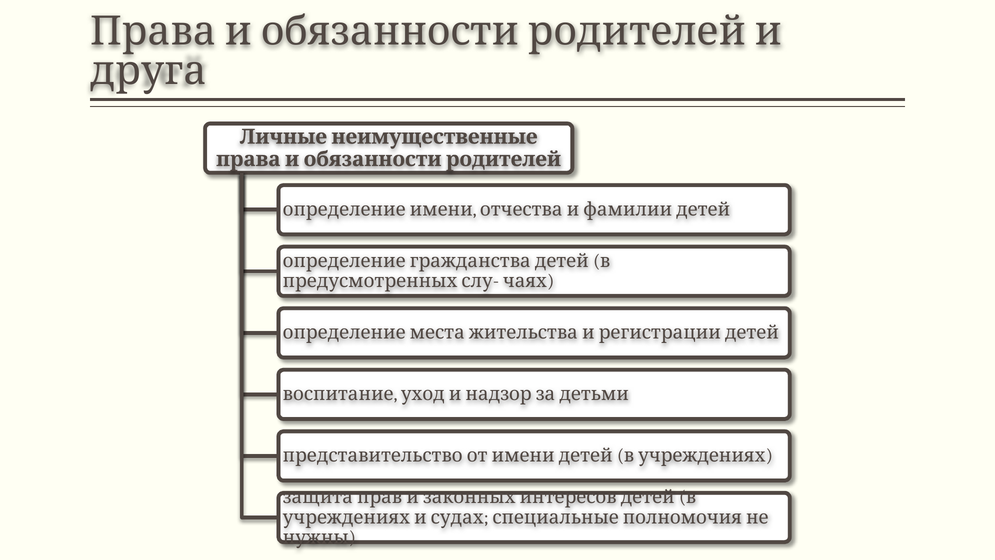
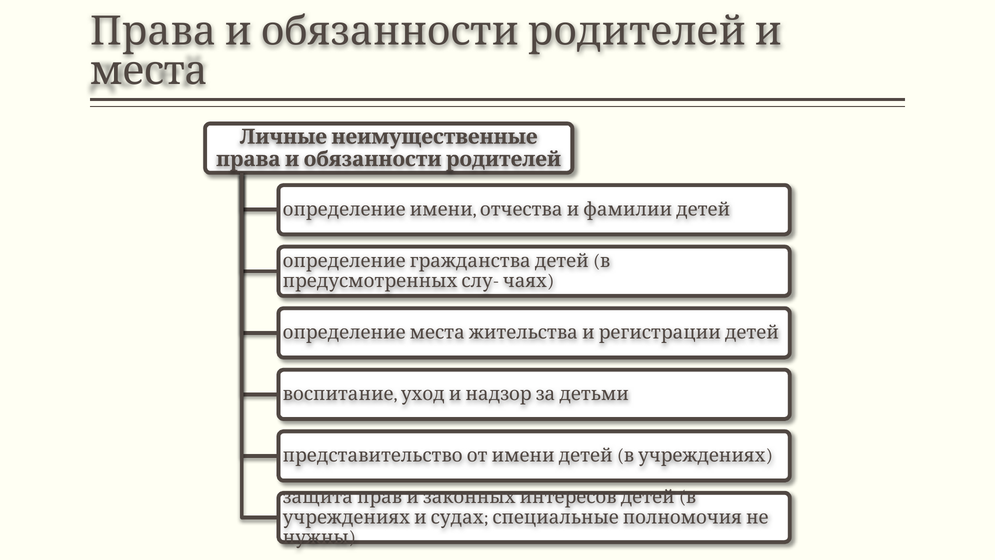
друга: друга -> места (149, 71)
